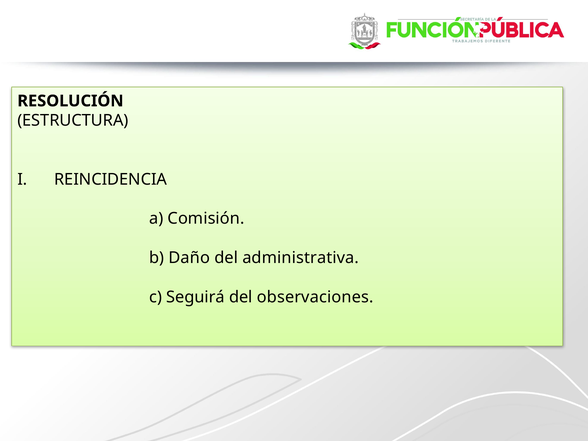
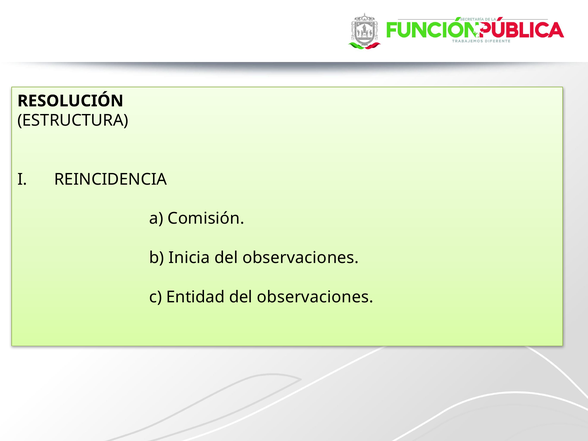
Daño: Daño -> Inicia (189, 258)
administrativa: administrativa -> observaciones (301, 258)
Seguirá: Seguirá -> Entidad (195, 297)
